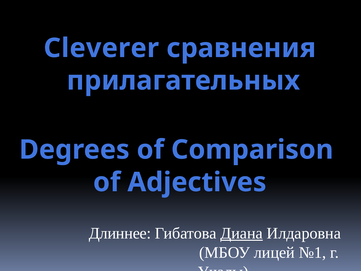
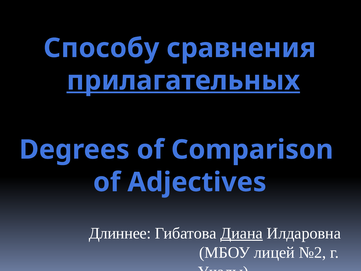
Cleverer: Cleverer -> Способу (101, 48)
прилагательных underline: none -> present (183, 81)
№1: №1 -> №2 (312, 252)
